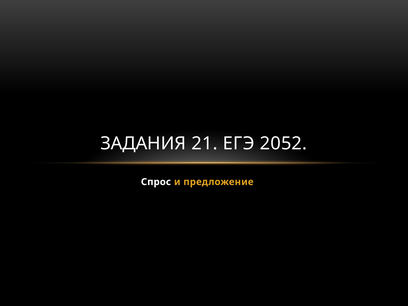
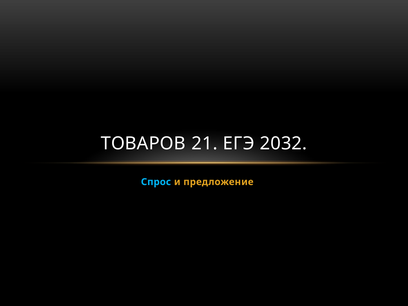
ЗАДАНИЯ: ЗАДАНИЯ -> ТОВАРОВ (143, 143)
2052: 2052 -> 2032 (283, 143)
Спрос colour: white -> light blue (156, 182)
